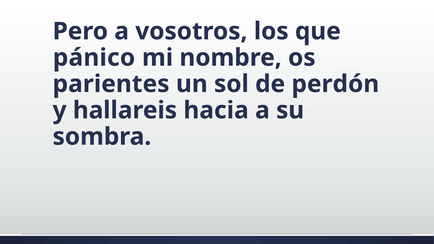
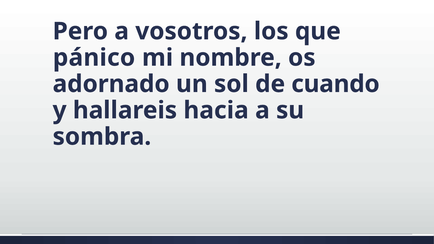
parientes: parientes -> adornado (111, 84)
perdón: perdón -> cuando (335, 84)
